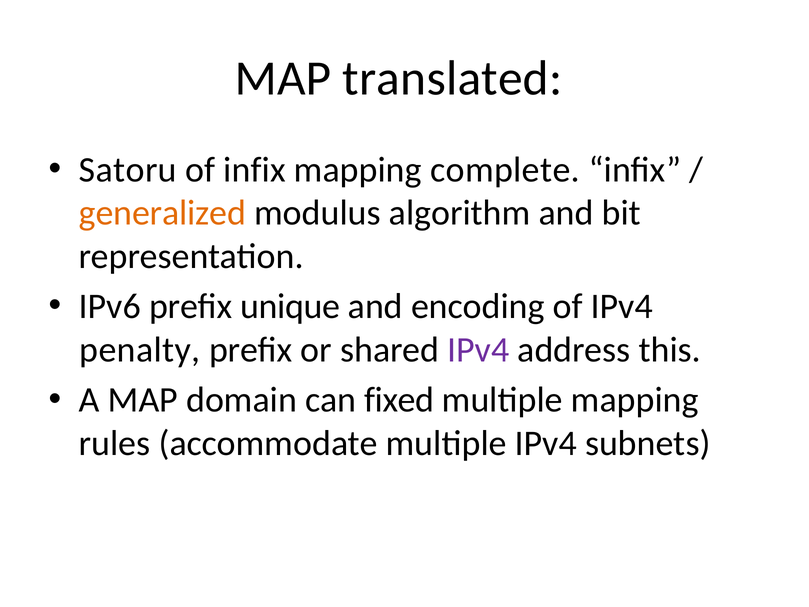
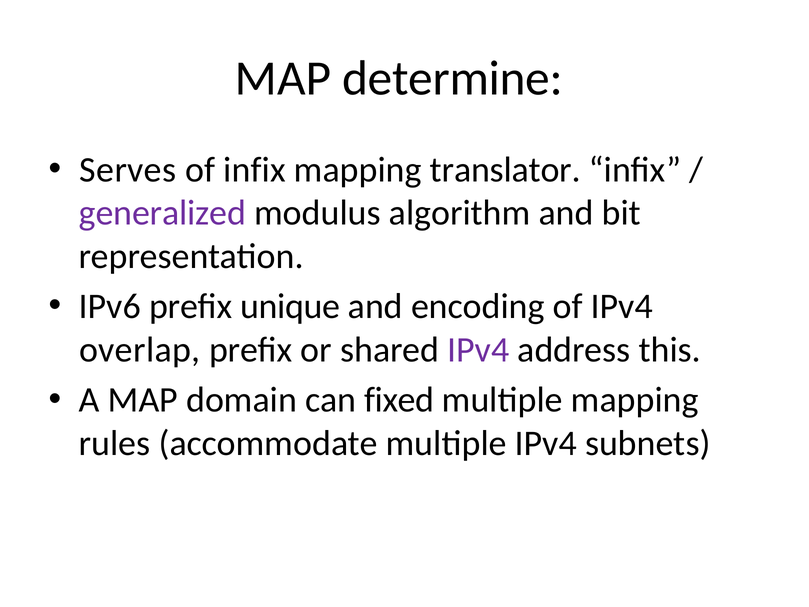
translated: translated -> determine (453, 78)
Satoru: Satoru -> Serves (128, 170)
complete: complete -> translator (505, 170)
generalized colour: orange -> purple (162, 213)
penalty: penalty -> overlap (140, 350)
